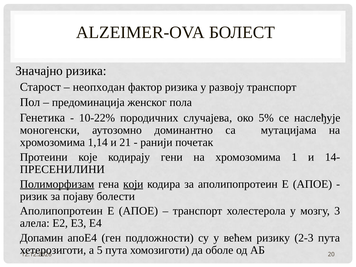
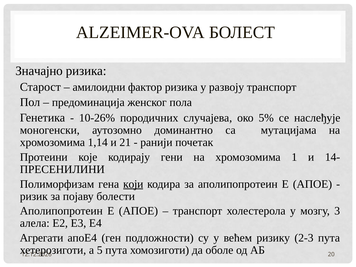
неопходан: неопходан -> амилоидни (99, 87)
10-22%: 10-22% -> 10-26% (97, 118)
Полиморфизам underline: present -> none (57, 184)
Допамин: Допамин -> Агрегати (42, 238)
